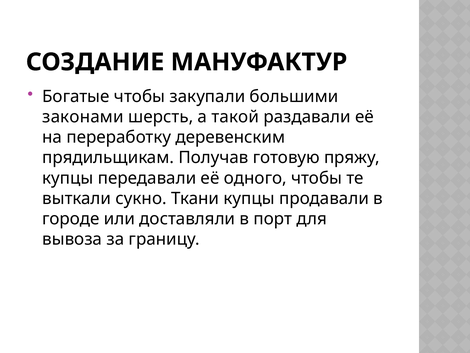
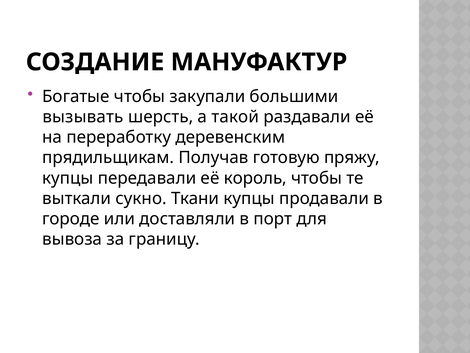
законами: законами -> вызывать (83, 117)
одного: одного -> король (255, 178)
